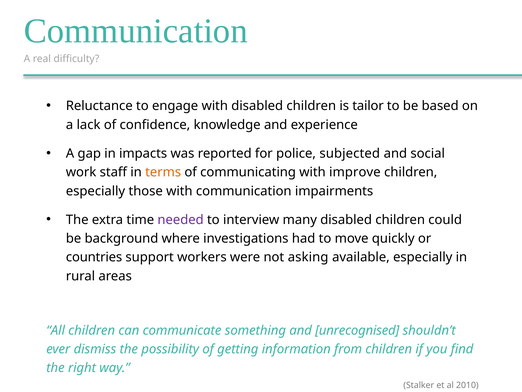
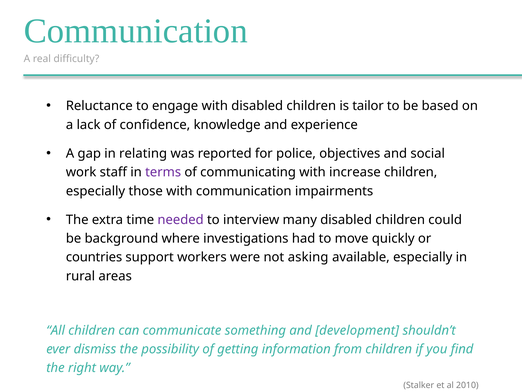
impacts: impacts -> relating (143, 153)
subjected: subjected -> objectives (350, 153)
terms colour: orange -> purple (163, 172)
improve: improve -> increase (355, 172)
unrecognised: unrecognised -> development (357, 330)
